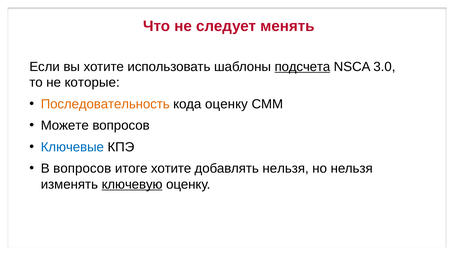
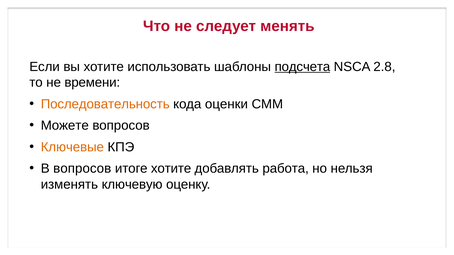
3.0: 3.0 -> 2.8 (384, 67)
которые: которые -> времени (92, 83)
кода оценку: оценку -> оценки (226, 104)
Ключевые colour: blue -> orange (72, 147)
добавлять нельзя: нельзя -> работа (286, 169)
ключевую underline: present -> none (132, 185)
